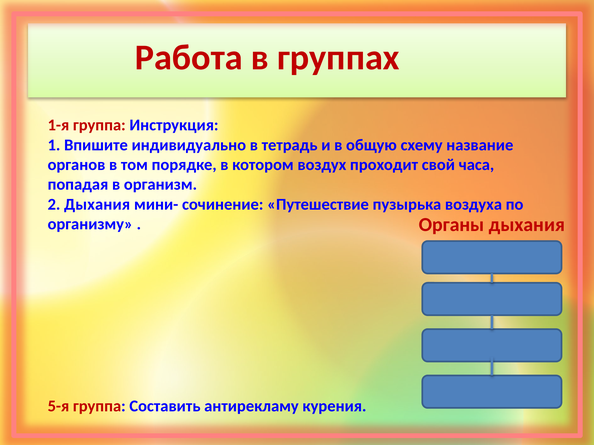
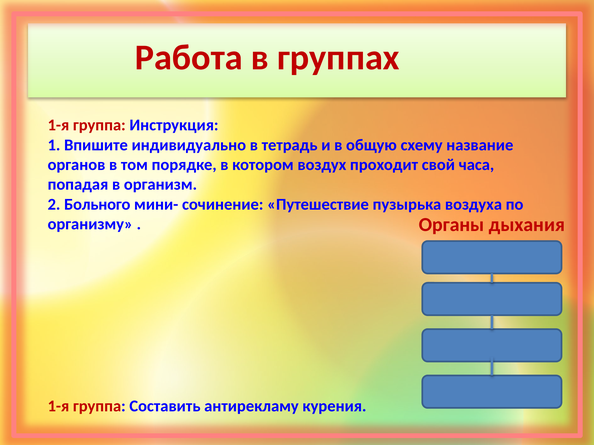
2 Дыхания: Дыхания -> Больного (97, 205)
5-я: 5-я -> 1-я (58, 407)
